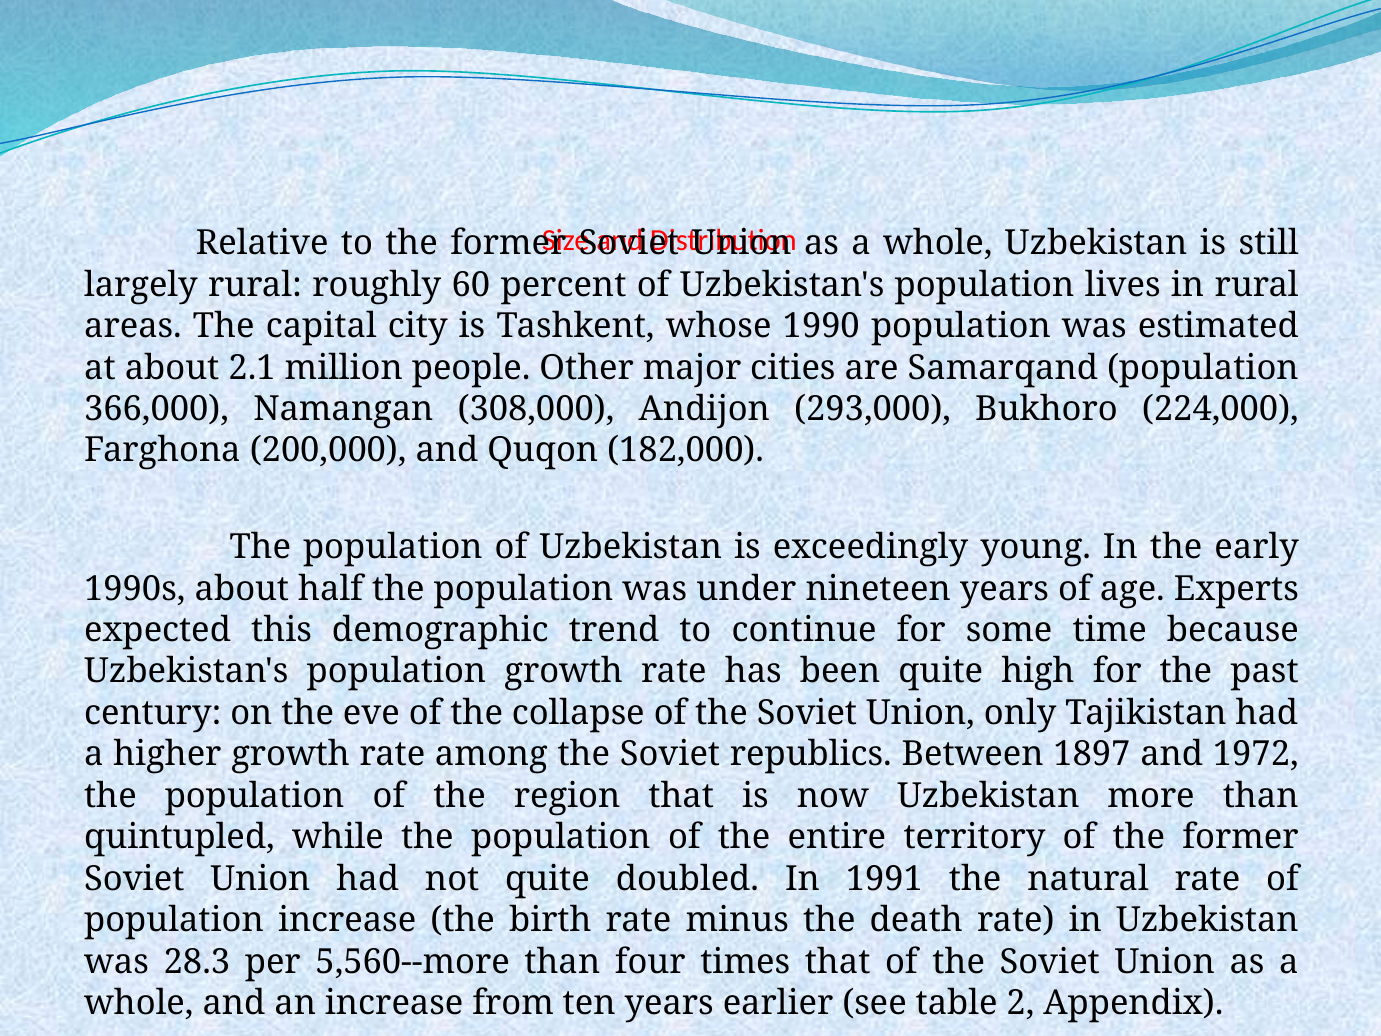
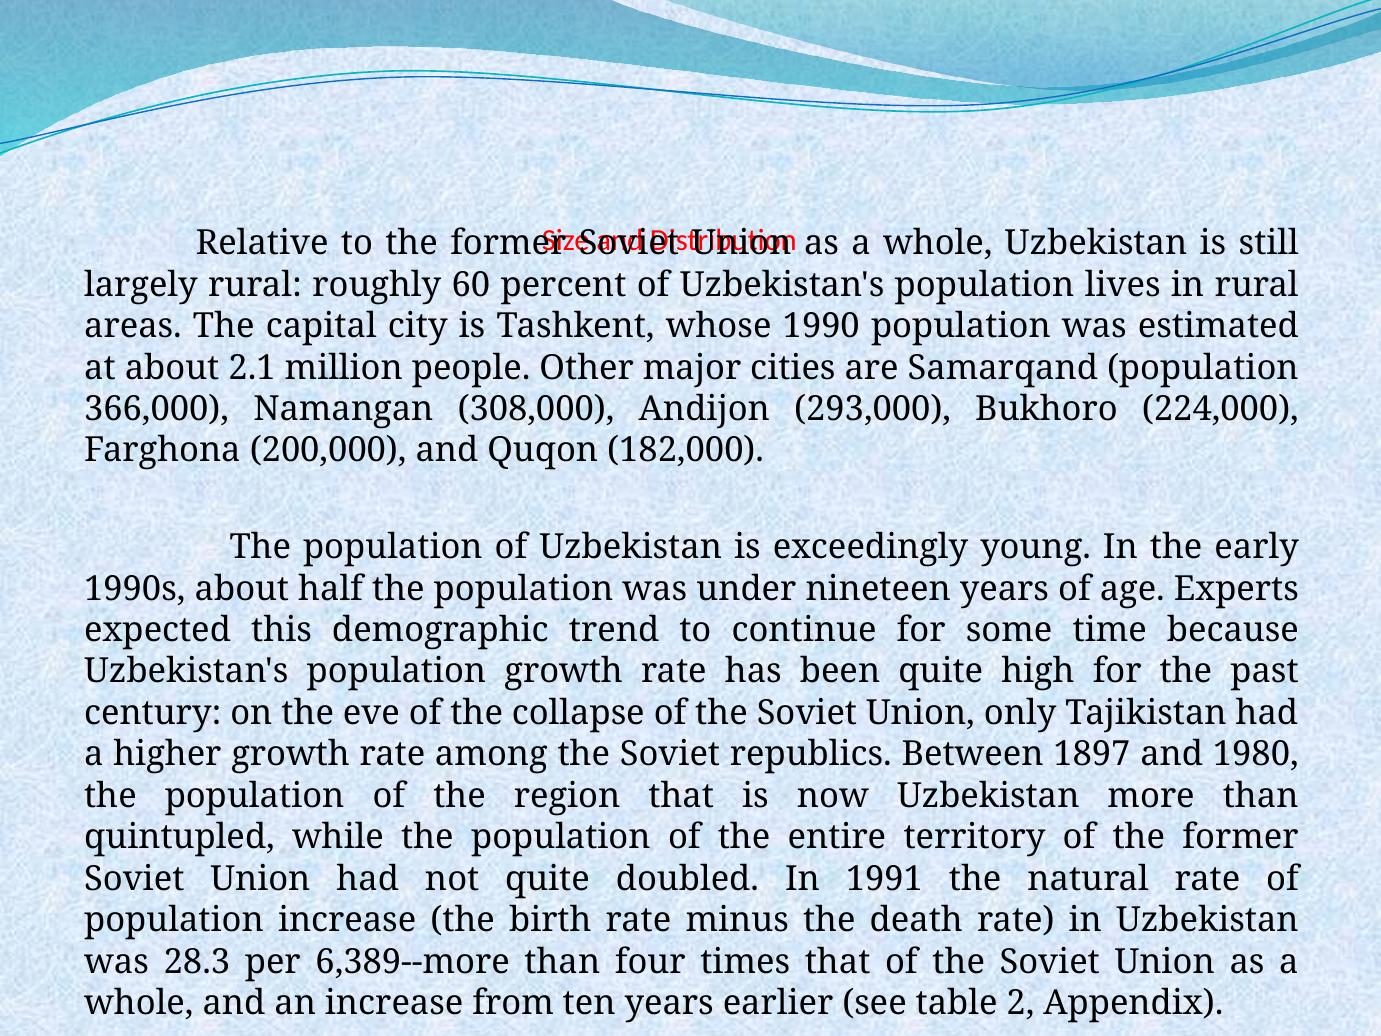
1972: 1972 -> 1980 (1256, 754)
5,560--more: 5,560--more -> 6,389--more (413, 961)
